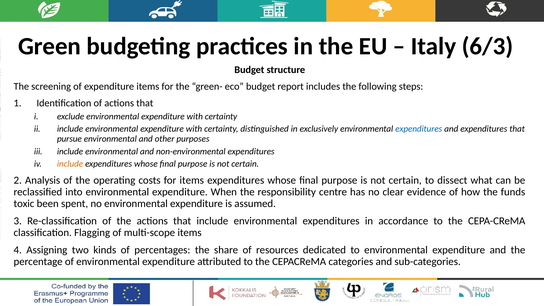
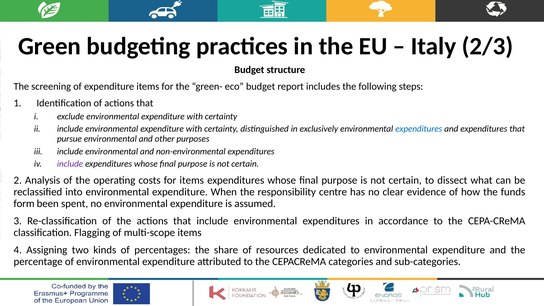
6/3: 6/3 -> 2/3 (488, 46)
include colour: orange -> purple (70, 164)
toxic: toxic -> form (24, 204)
